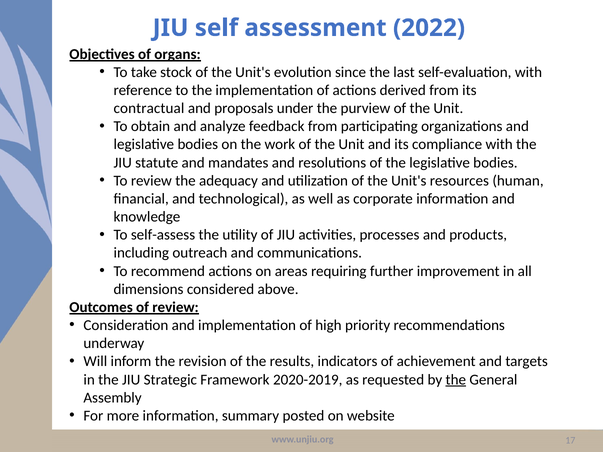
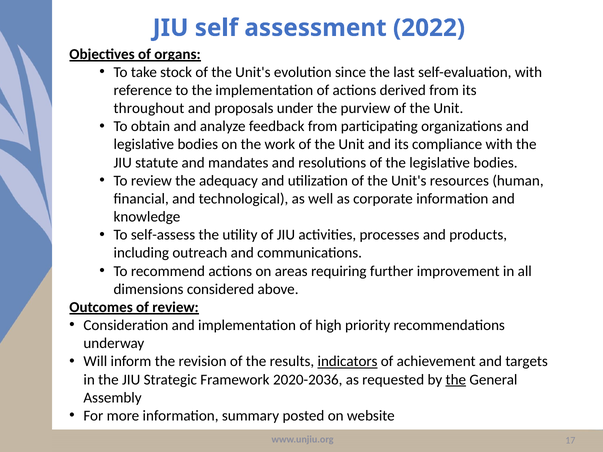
contractual: contractual -> throughout (149, 108)
indicators underline: none -> present (348, 362)
2020-2019: 2020-2019 -> 2020-2036 (308, 380)
